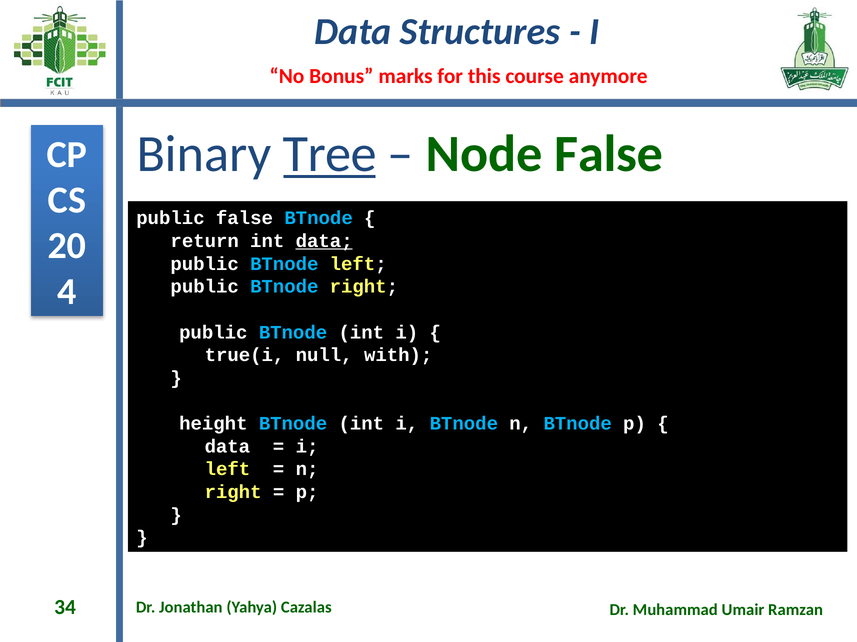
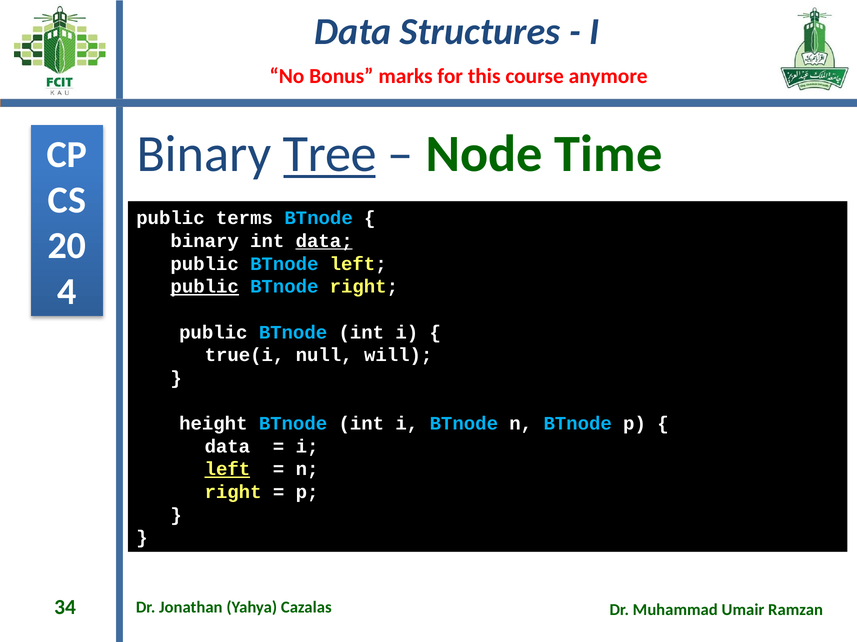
Node False: False -> Time (608, 154)
public false: false -> terms (244, 218)
return: return -> binary (205, 241)
public underline: none -> present (205, 287)
with: with -> will (398, 355)
left underline: none -> present (227, 470)
